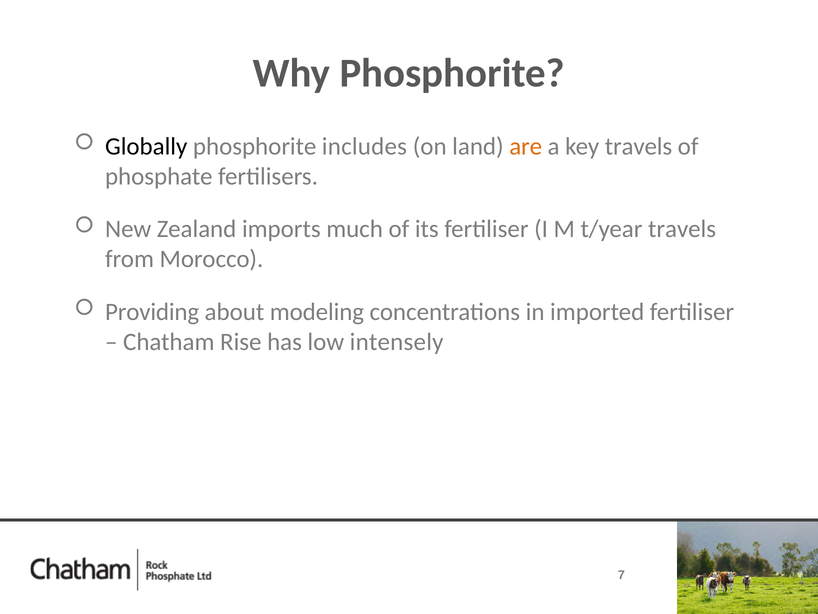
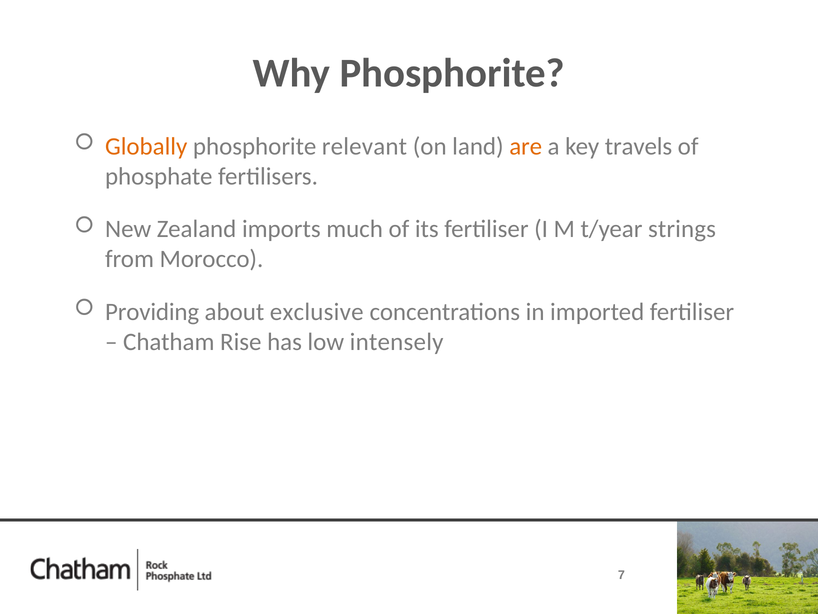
Globally colour: black -> orange (146, 146)
includes: includes -> relevant (364, 146)
t/year travels: travels -> strings (682, 229)
modeling: modeling -> exclusive (317, 312)
